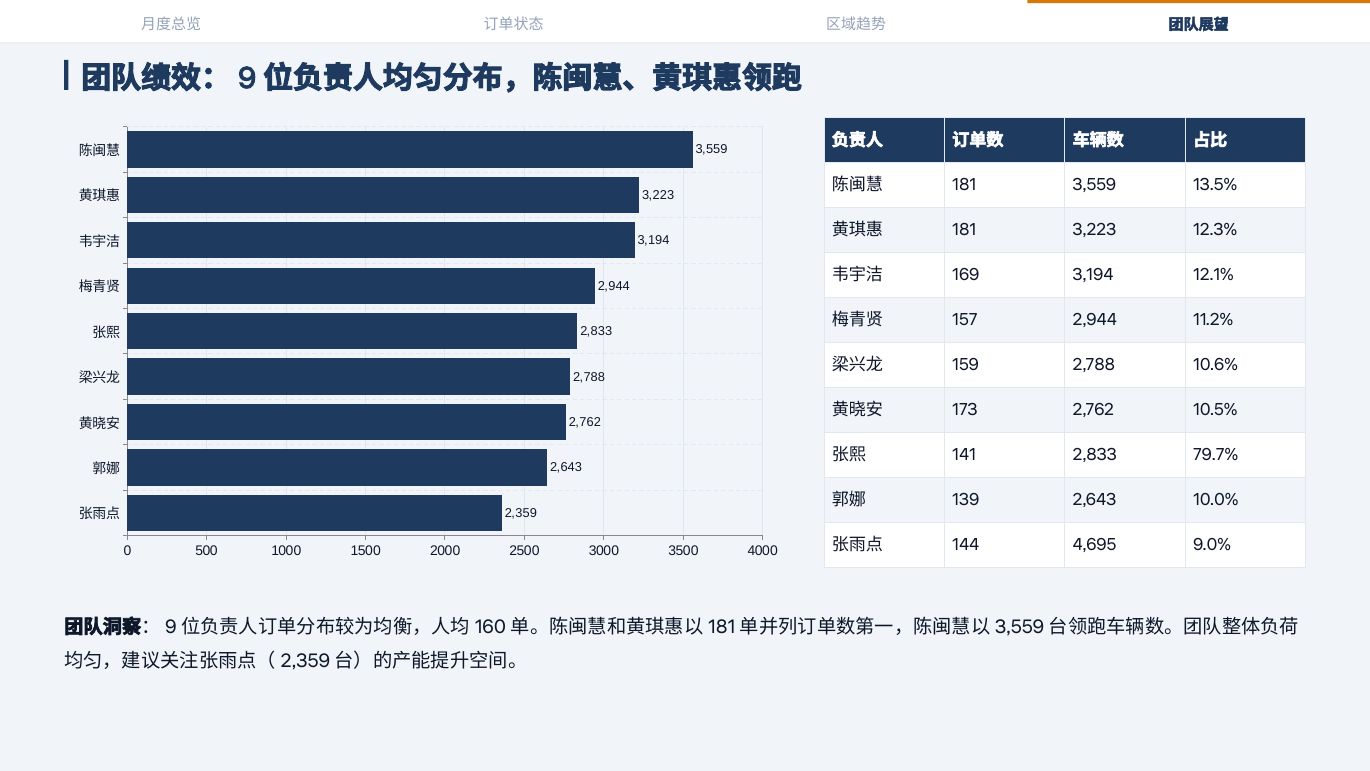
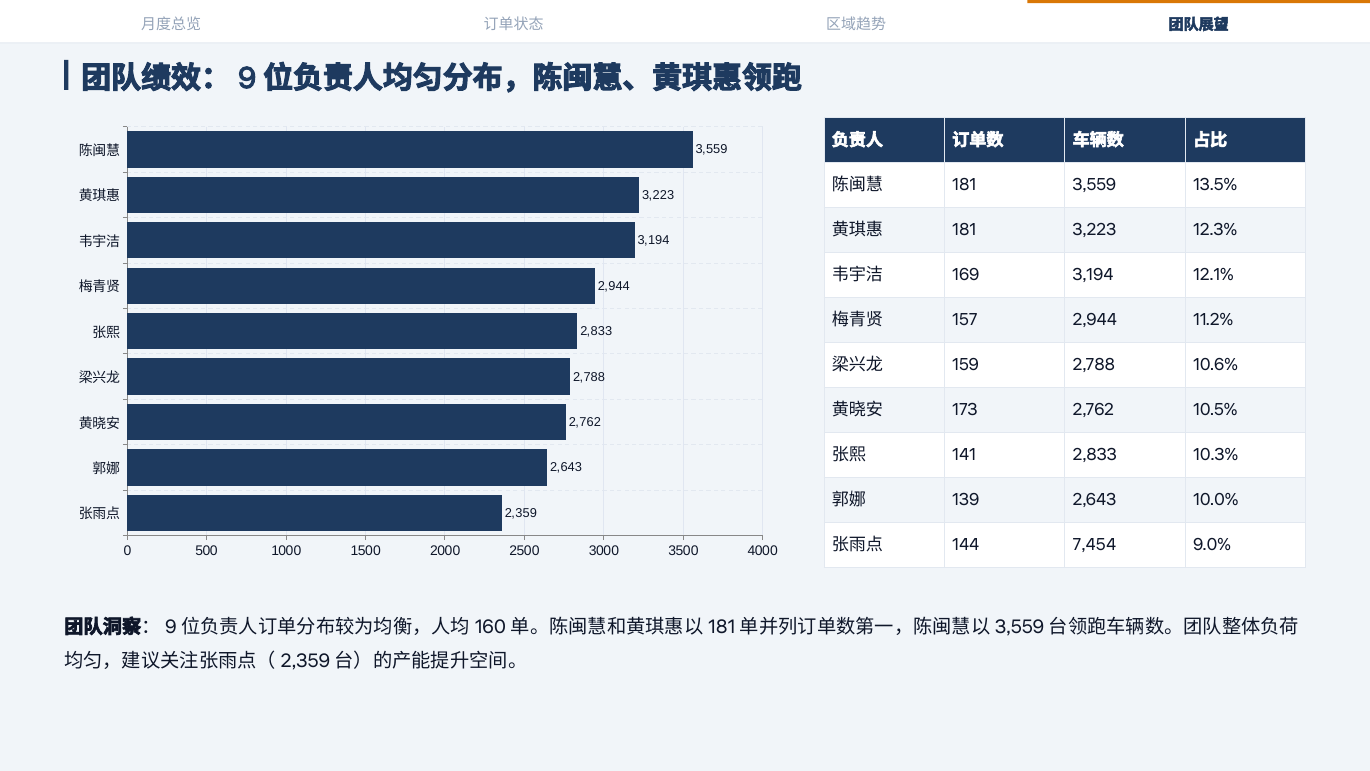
79.7%: 79.7% -> 10.3% (1216, 454)
4,695: 4,695 -> 7,454 (1094, 544)
